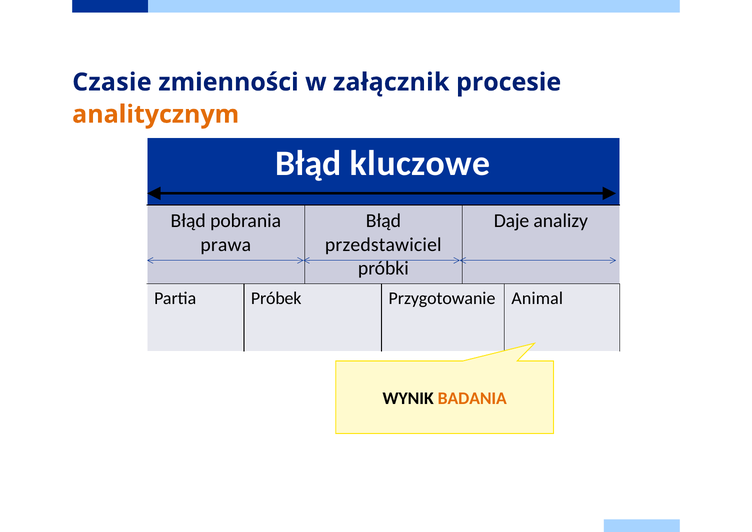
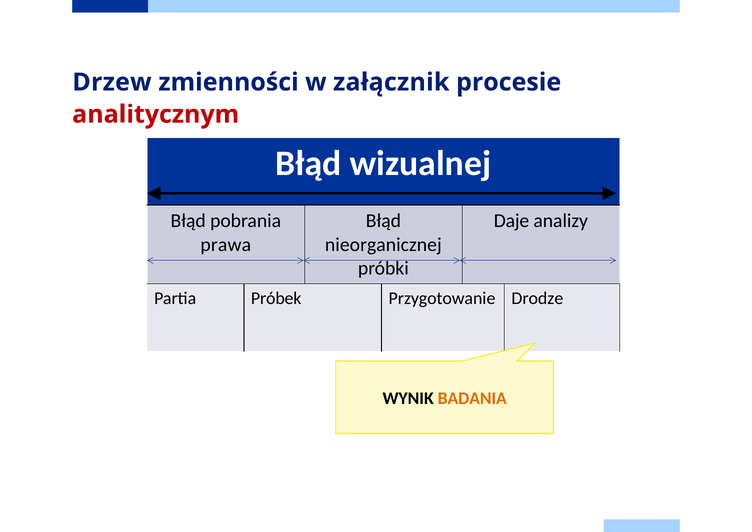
Czasie: Czasie -> Drzew (112, 82)
analitycznym colour: orange -> red (156, 114)
kluczowe: kluczowe -> wizualnej (420, 163)
przedstawiciel: przedstawiciel -> nieorganicznej (383, 244)
Animal: Animal -> Drodze (537, 298)
